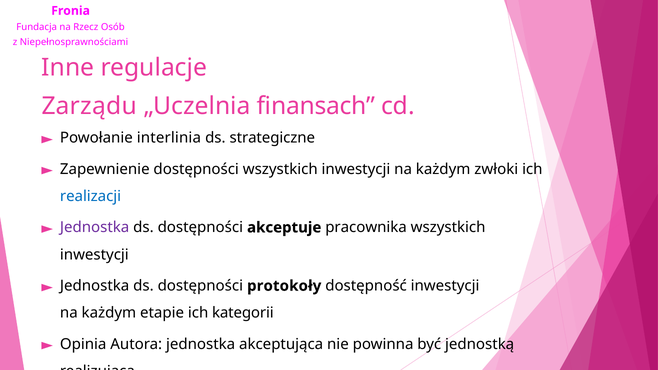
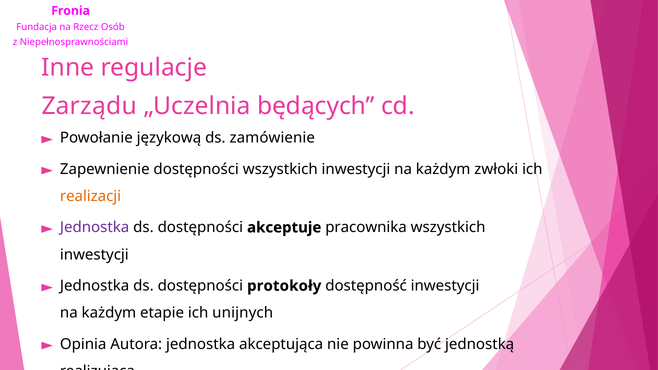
finansach: finansach -> będących (316, 106)
interlinia: interlinia -> językową (169, 138)
strategiczne: strategiczne -> zamówienie (272, 138)
realizacji colour: blue -> orange (91, 196)
kategorii: kategorii -> unijnych (243, 313)
